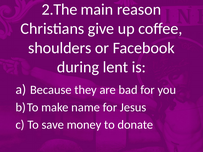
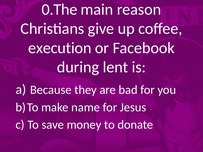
2.The: 2.The -> 0.The (59, 9)
shoulders: shoulders -> execution (60, 48)
